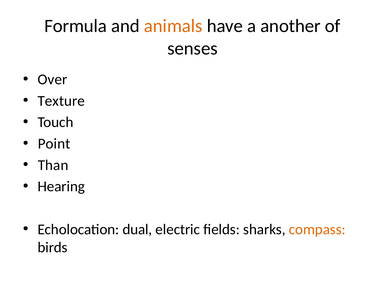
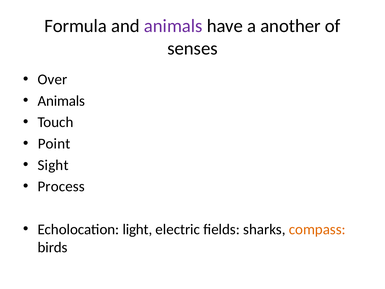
animals colour: orange -> purple (173, 26)
Texture: Texture -> Animals (61, 101)
Than: Than -> Sight (53, 165)
Hearing: Hearing -> Process (61, 186)
dual: dual -> light (137, 229)
